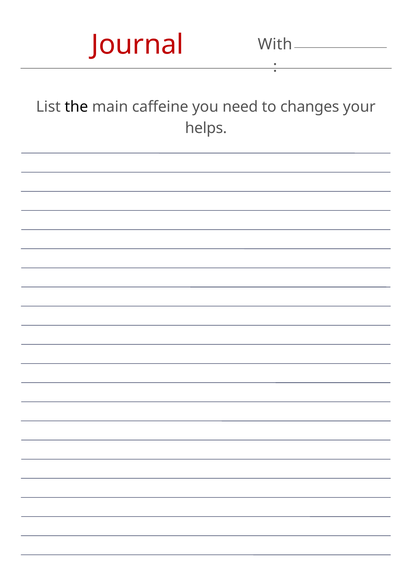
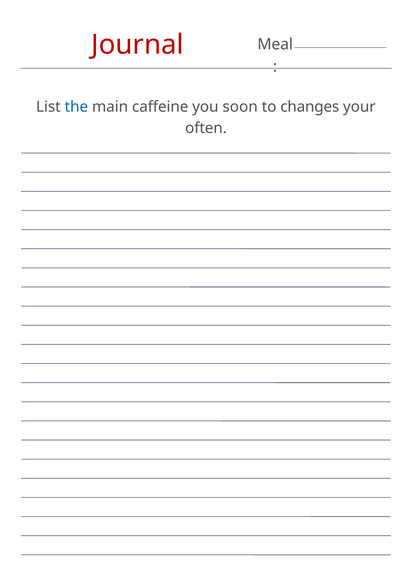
With: With -> Meal (275, 44)
the colour: black -> blue (76, 107)
need: need -> soon (240, 107)
helps: helps -> often (206, 128)
